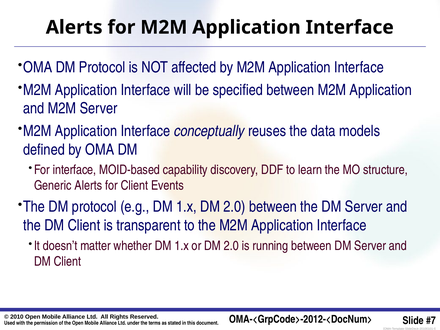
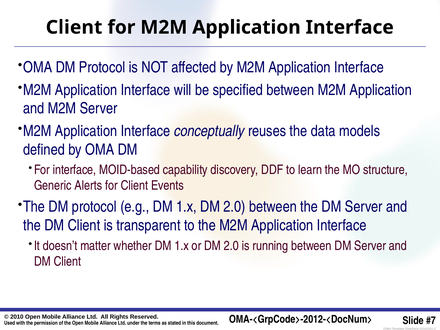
Alerts: Alerts -> Client (74, 27)
